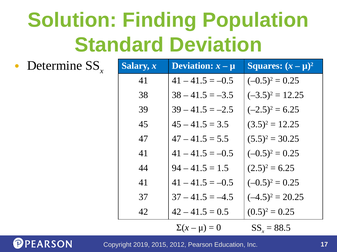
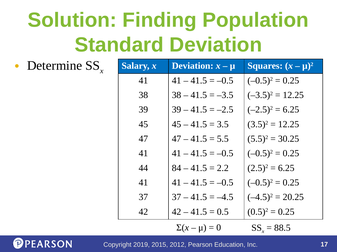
94: 94 -> 84 (177, 168)
1.5: 1.5 -> 2.2 (223, 168)
